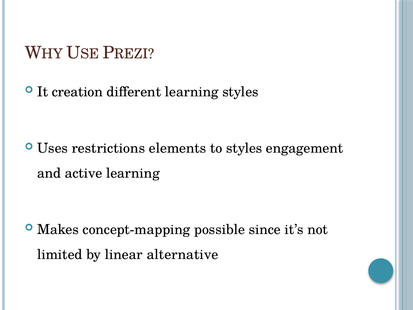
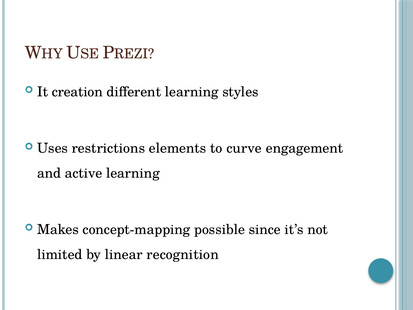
to styles: styles -> curve (244, 148)
alternative: alternative -> recognition (183, 254)
